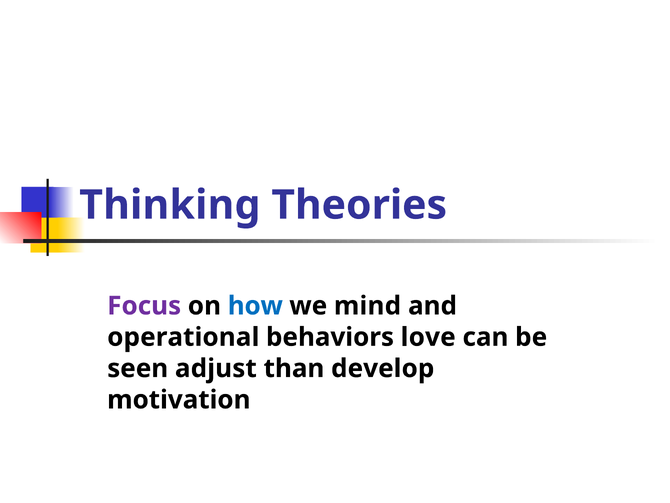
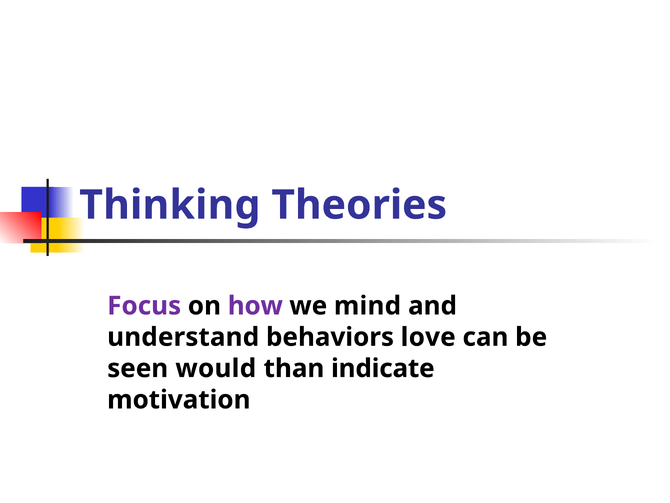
how colour: blue -> purple (255, 306)
operational: operational -> understand (183, 337)
adjust: adjust -> would (216, 368)
develop: develop -> indicate (383, 368)
